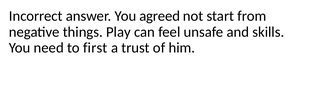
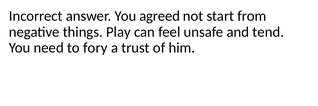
skills: skills -> tend (268, 32)
first: first -> fory (95, 48)
